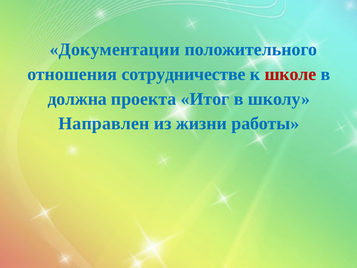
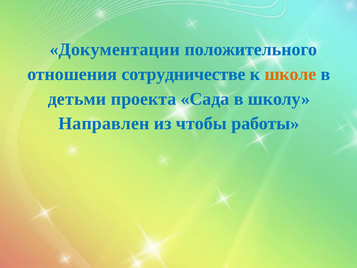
школе colour: red -> orange (290, 74)
должна: должна -> детьми (77, 99)
Итог: Итог -> Сада (205, 99)
жизни: жизни -> чтобы (201, 123)
